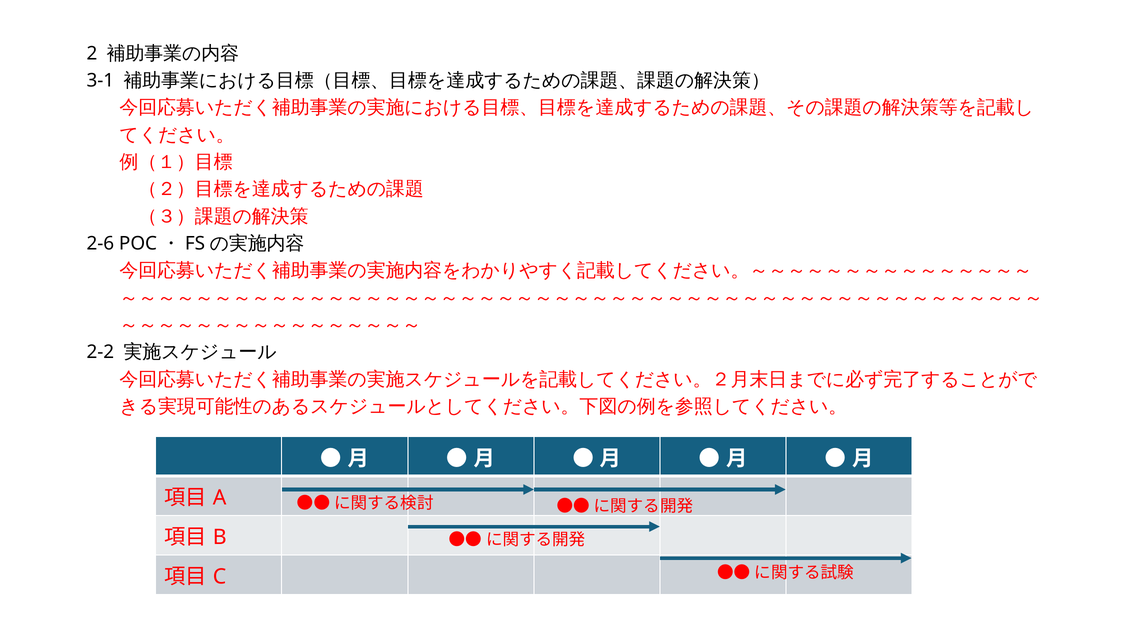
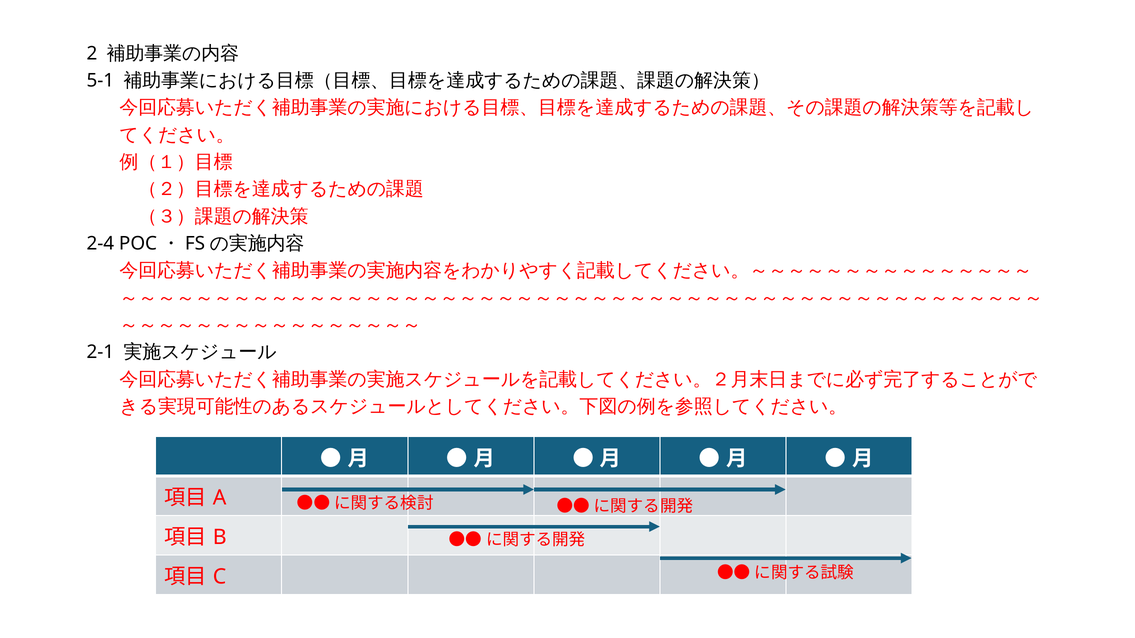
3-1: 3-1 -> 5-1 (100, 81)
2-6: 2-6 -> 2-4 (100, 244)
2-2: 2-2 -> 2-1 (100, 352)
